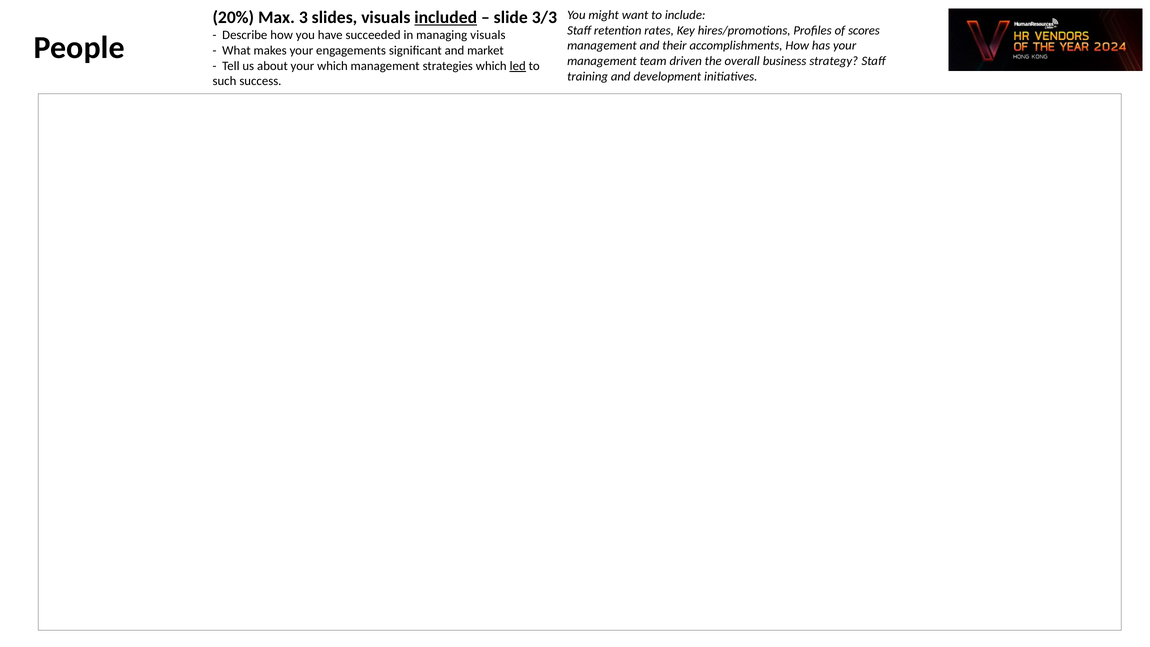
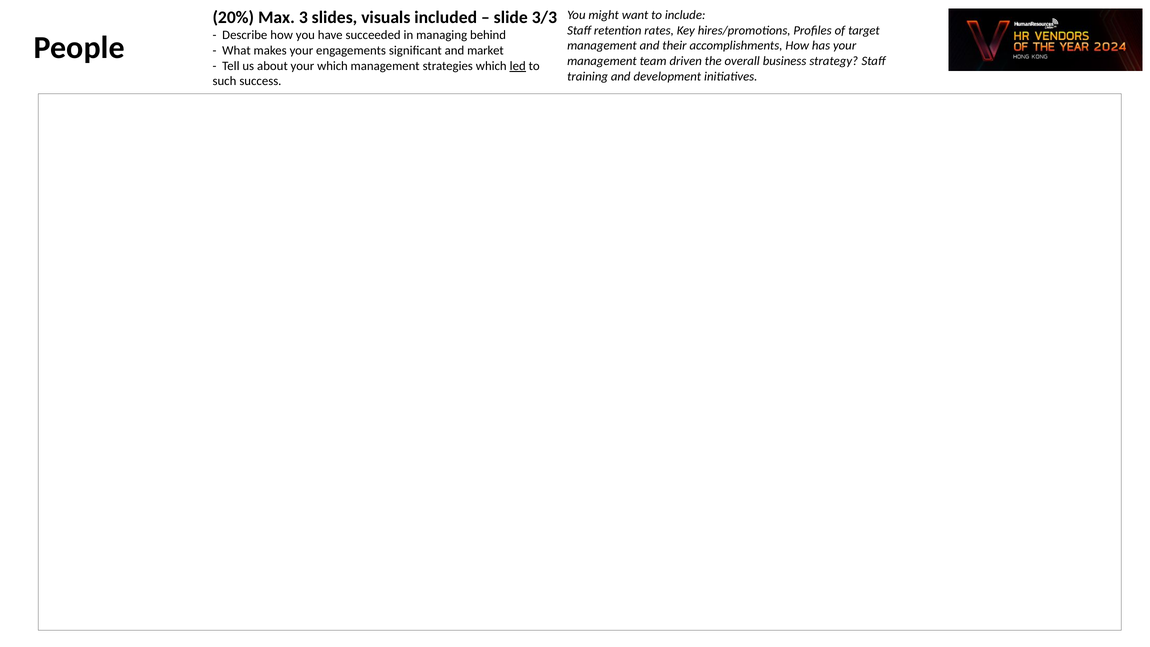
included underline: present -> none (446, 17)
scores: scores -> target (864, 30)
managing visuals: visuals -> behind (488, 35)
